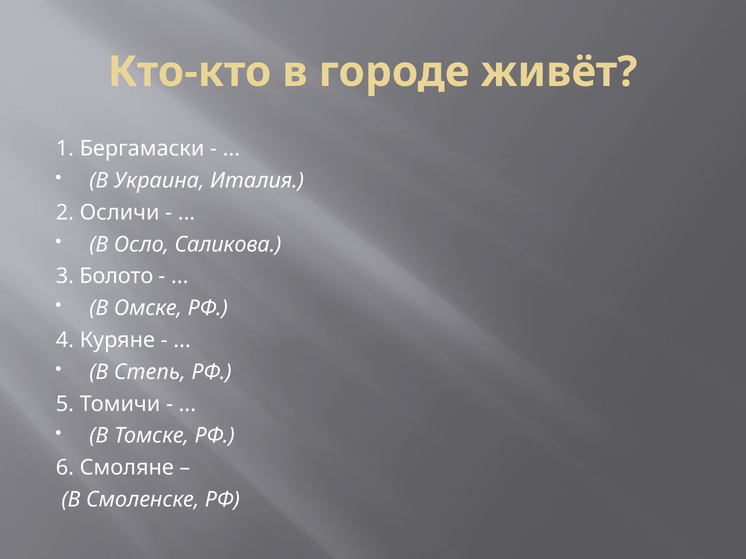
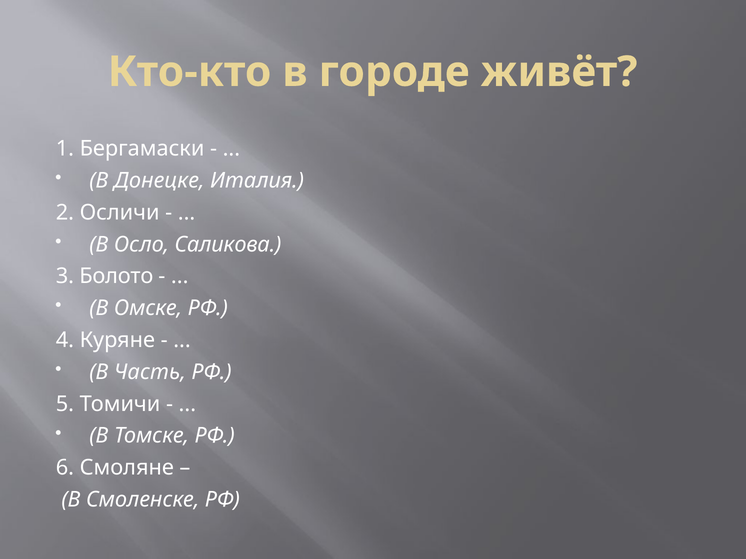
Украина: Украина -> Донецке (159, 181)
Степь: Степь -> Часть (150, 372)
